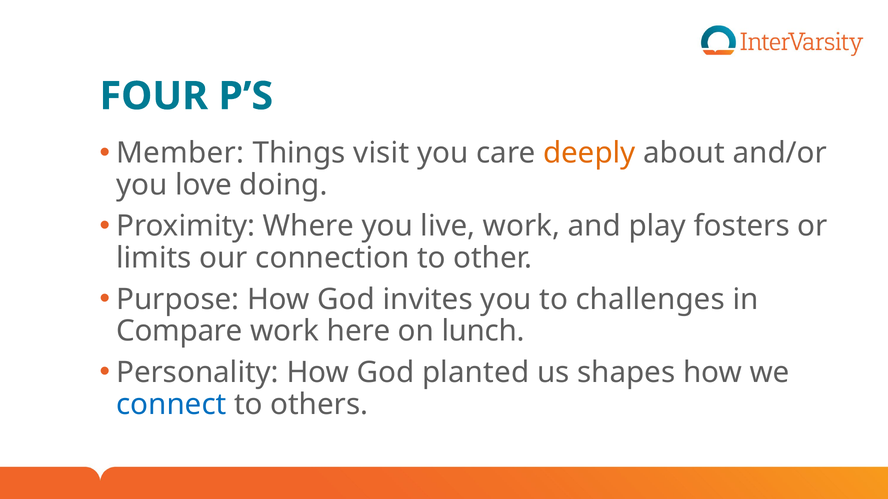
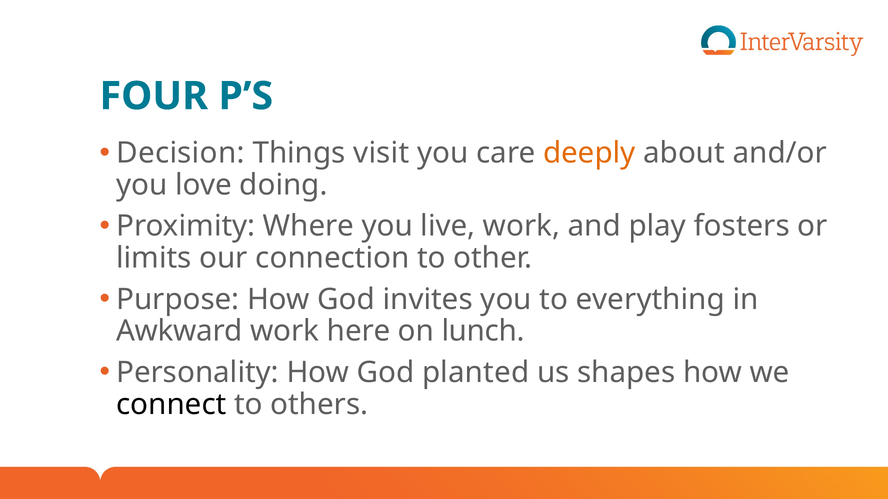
Member: Member -> Decision (180, 153)
challenges: challenges -> everything (650, 300)
Compare: Compare -> Awkward (179, 332)
connect colour: blue -> black (171, 405)
